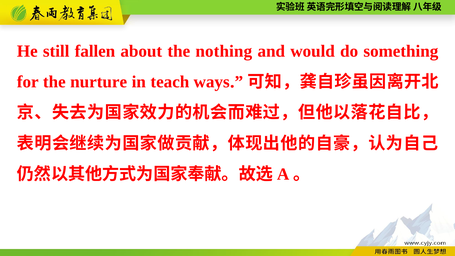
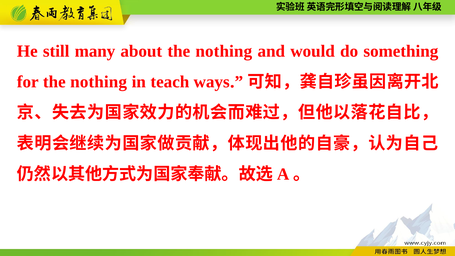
fallen: fallen -> many (95, 51)
for the nurture: nurture -> nothing (99, 82)
